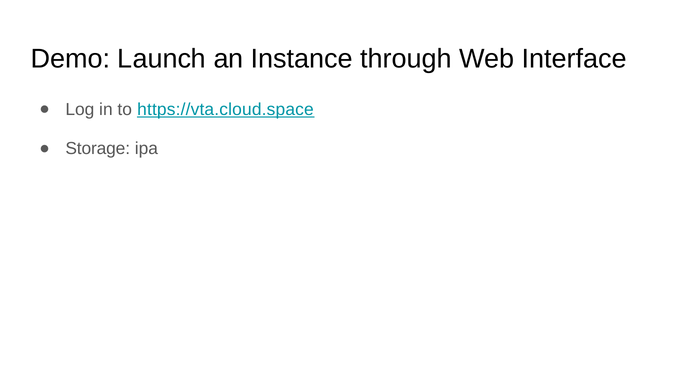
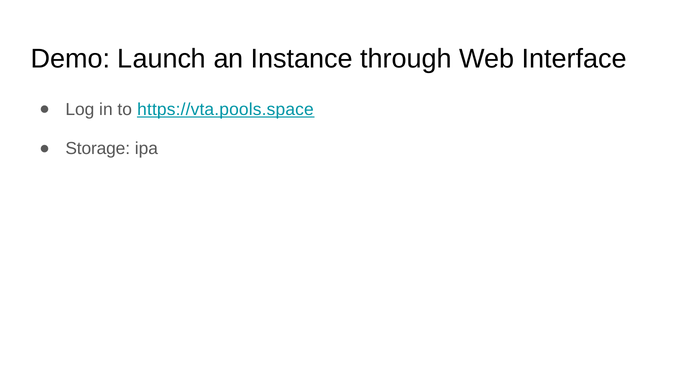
https://vta.cloud.space: https://vta.cloud.space -> https://vta.pools.space (225, 109)
